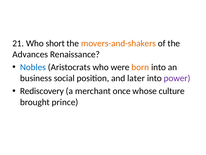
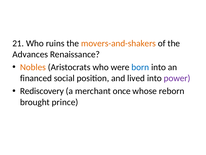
short: short -> ruins (55, 43)
Nobles colour: blue -> orange (33, 67)
born colour: orange -> blue (140, 67)
business: business -> financed (36, 78)
later: later -> lived (136, 78)
culture: culture -> reborn (172, 91)
